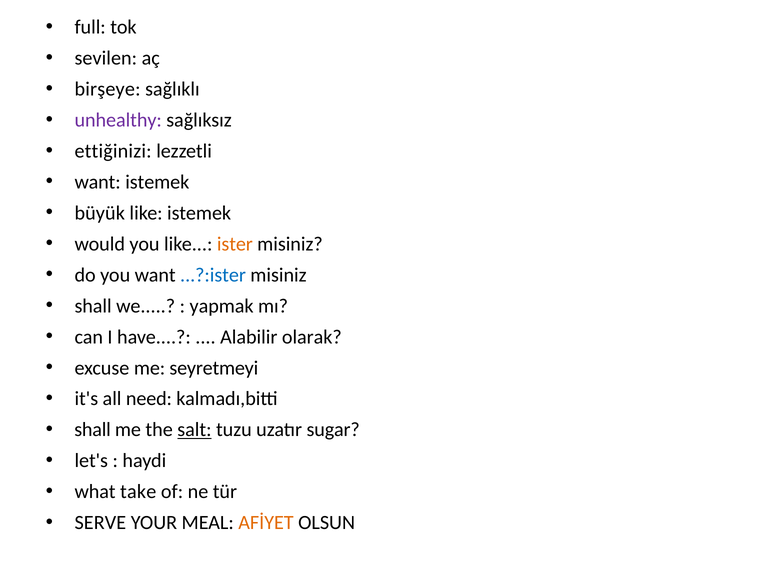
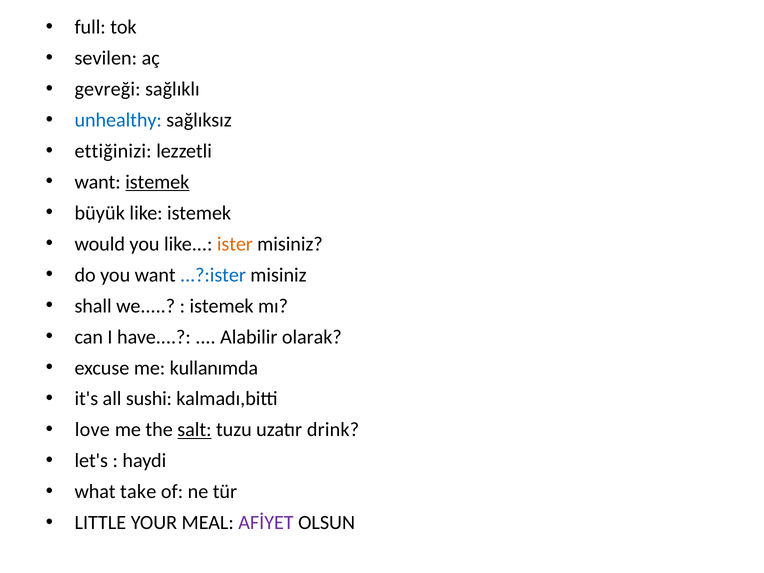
birşeye: birşeye -> gevreği (108, 89)
unhealthy colour: purple -> blue (118, 120)
istemek underline: none -> present (157, 182)
yapmak: yapmak -> istemek (222, 306)
seyretmeyi: seyretmeyi -> kullanımda (214, 368)
need: need -> sushi (149, 399)
shall: shall -> love (92, 430)
sugar: sugar -> drink (333, 430)
SERVE: SERVE -> LITTLE (100, 523)
AFİYET colour: orange -> purple (266, 523)
